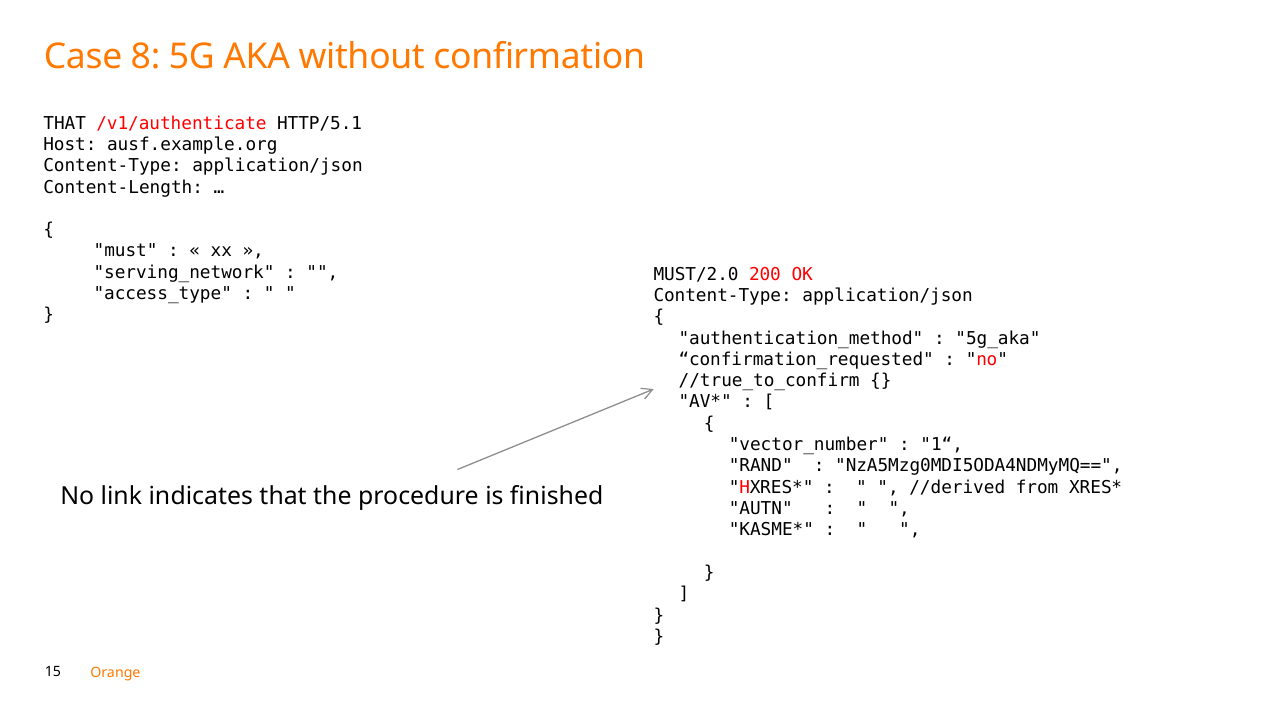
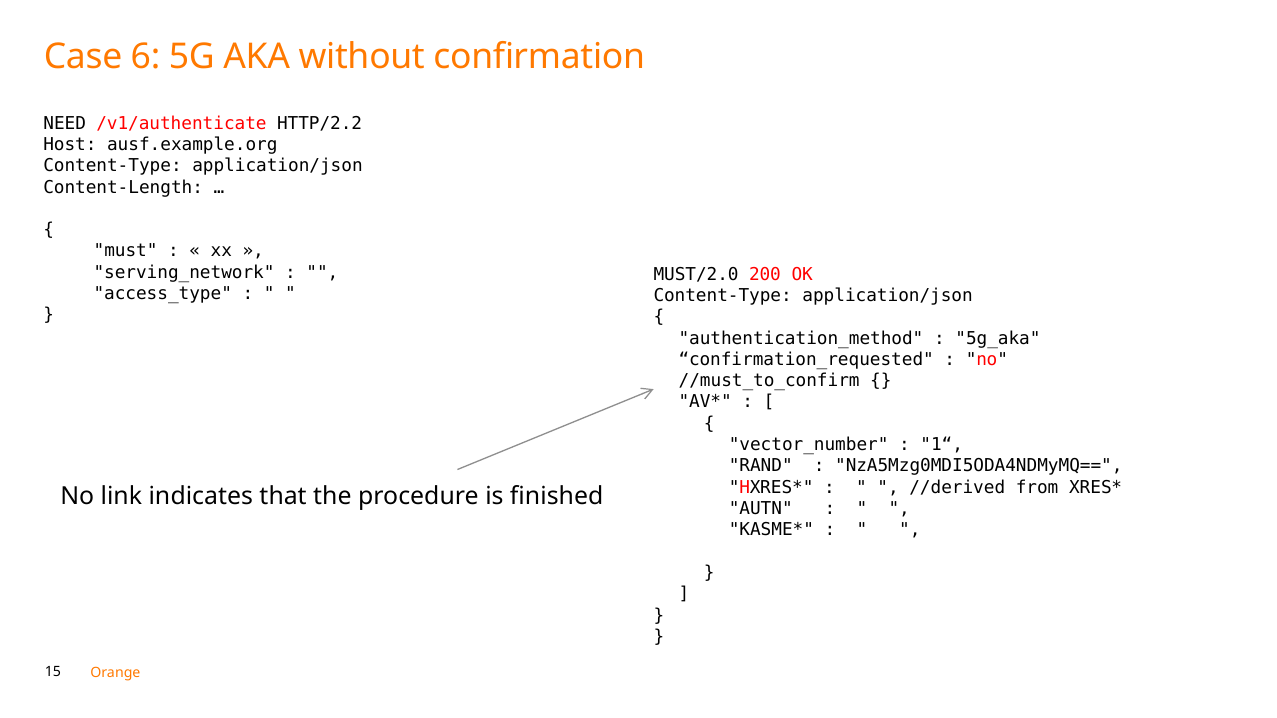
8: 8 -> 6 (146, 56)
THAT: THAT -> NEED (65, 123)
HTTP/5.1: HTTP/5.1 -> HTTP/2.2 (320, 123)
//true_to_confirm: //true_to_confirm -> //must_to_confirm (769, 381)
